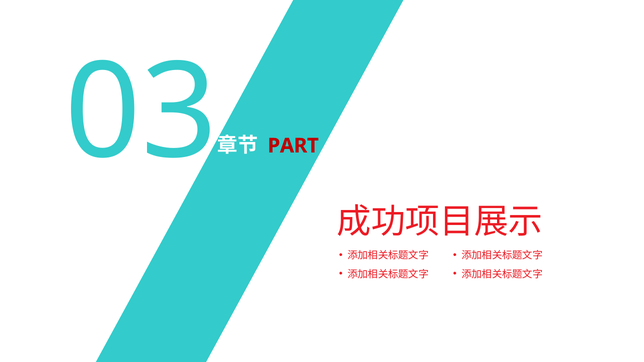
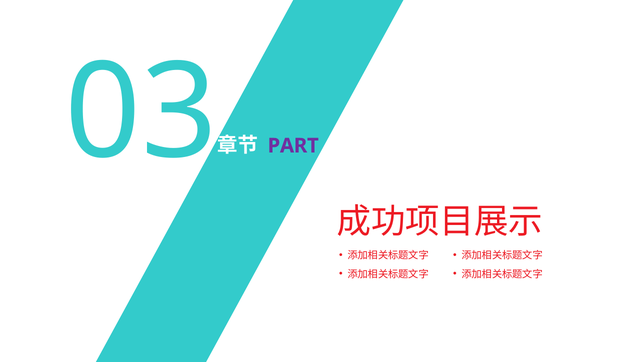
PART colour: red -> purple (293, 146)
